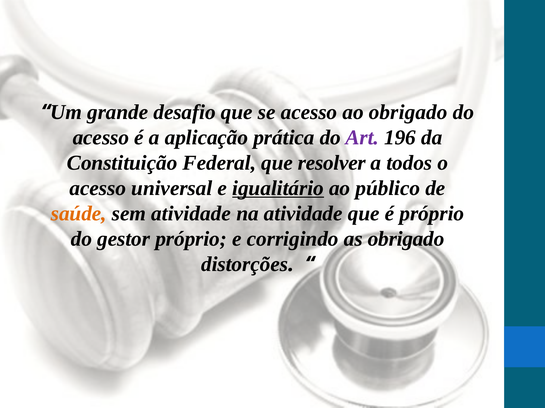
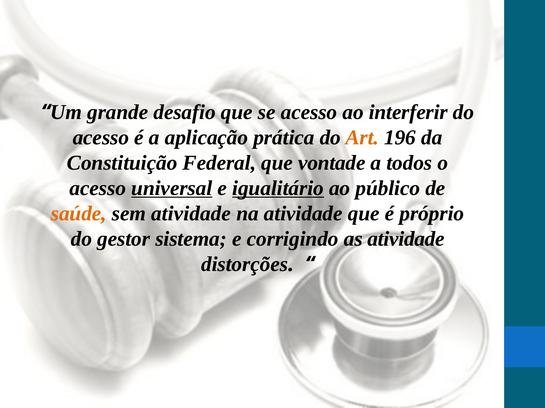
ao obrigado: obrigado -> interferir (408, 112)
Art colour: purple -> orange (362, 138)
resolver: resolver -> vontade (332, 163)
universal underline: none -> present (172, 188)
gestor próprio: próprio -> sistema (191, 239)
as obrigado: obrigado -> atividade (406, 239)
